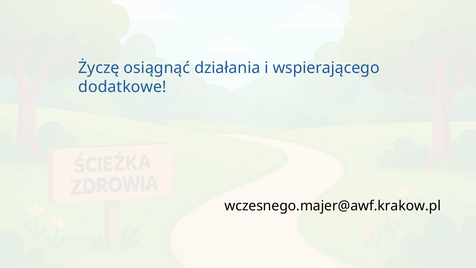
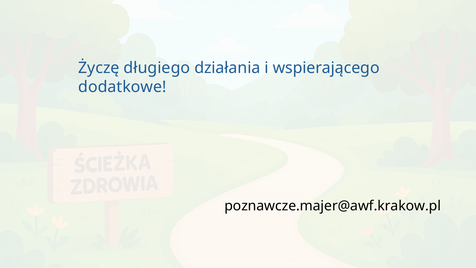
osiągnąć: osiągnąć -> długiego (157, 68)
wczesnego.majer@awf.krakow.pl: wczesnego.majer@awf.krakow.pl -> poznawcze.majer@awf.krakow.pl (333, 206)
